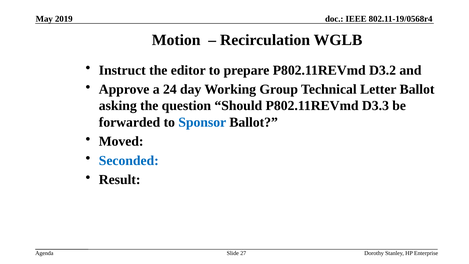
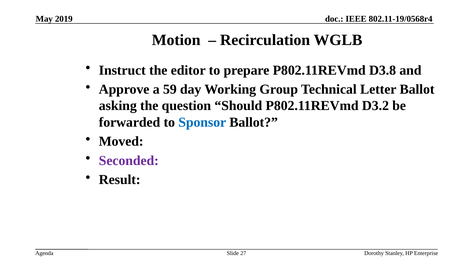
D3.2: D3.2 -> D3.8 (383, 70)
24: 24 -> 59 (170, 89)
D3.3: D3.3 -> D3.2 (375, 106)
Seconded colour: blue -> purple (129, 160)
